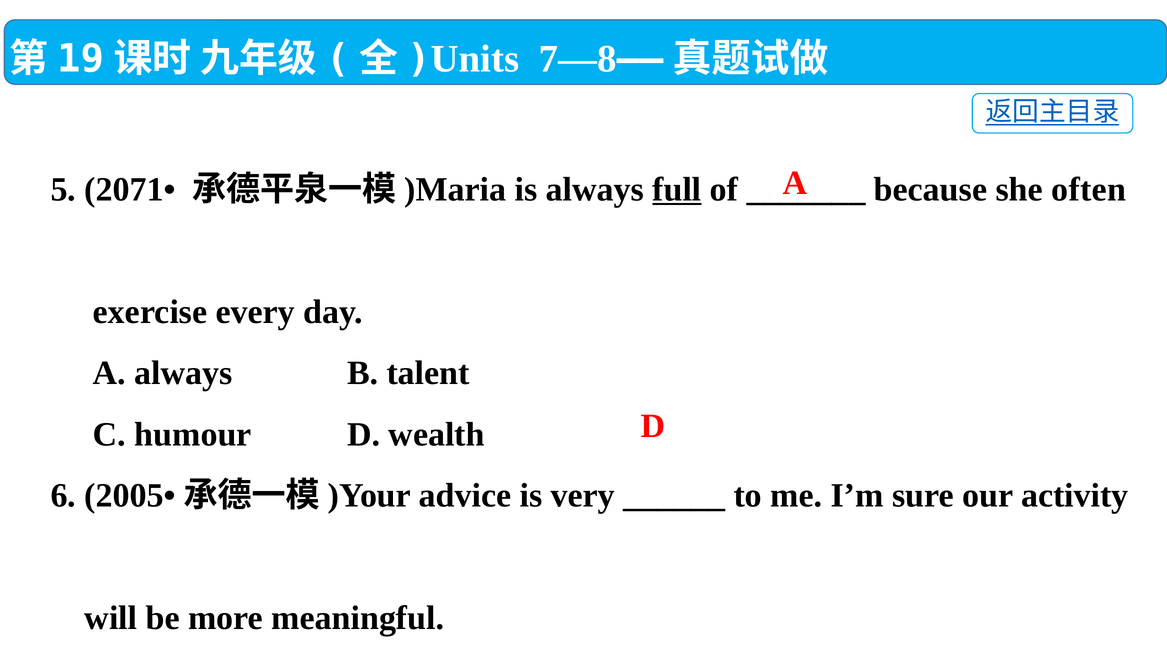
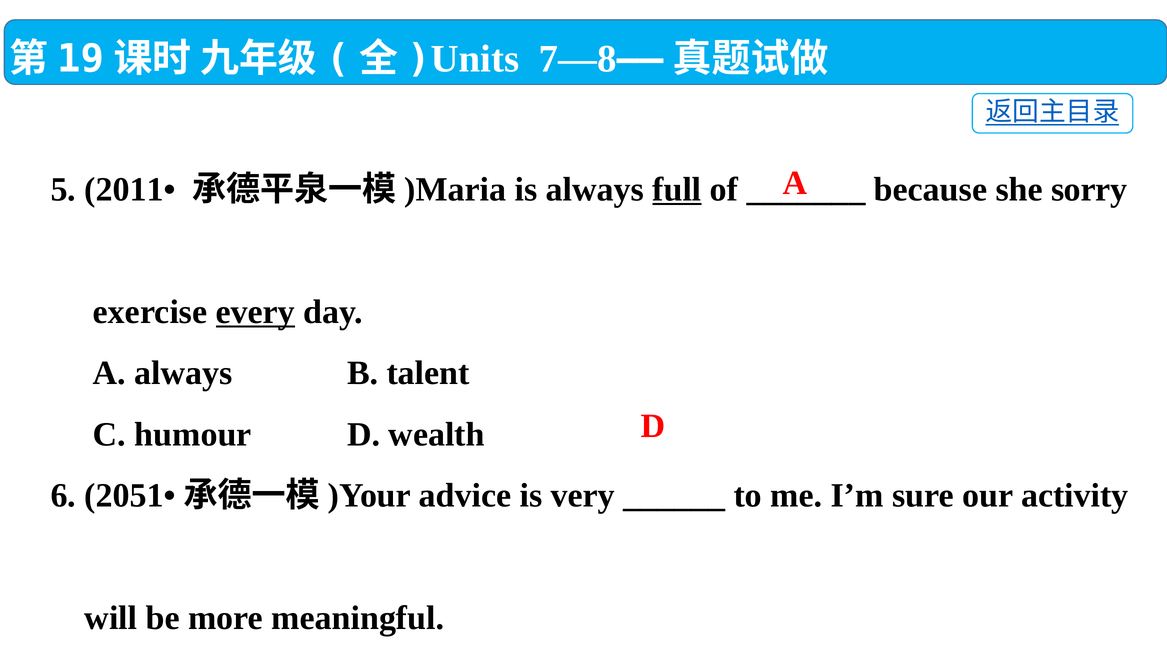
2071•: 2071• -> 2011• (130, 189)
often: often -> sorry (1089, 189)
every underline: none -> present (255, 312)
2005•: 2005• -> 2051• (130, 496)
